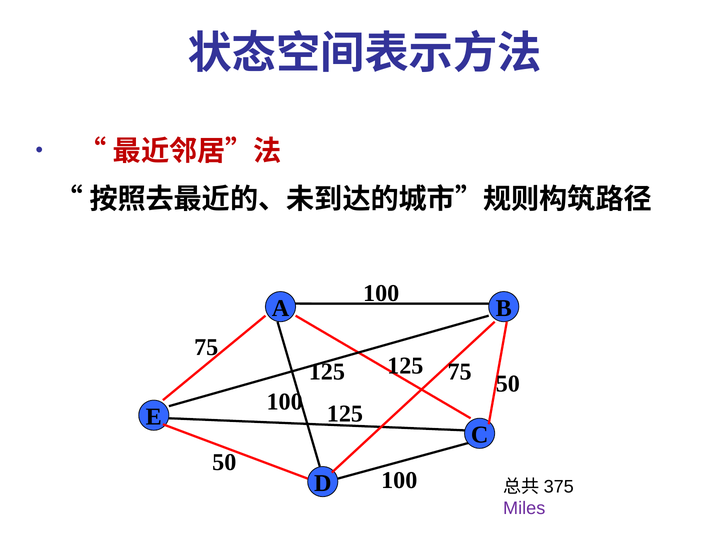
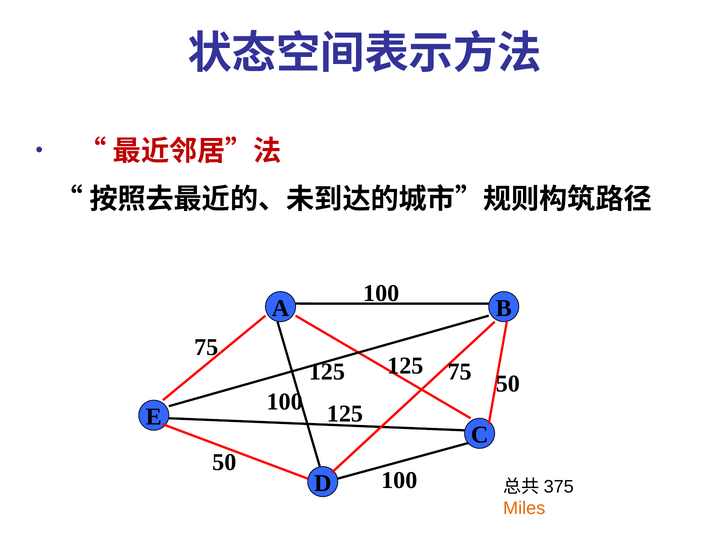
Miles colour: purple -> orange (524, 508)
